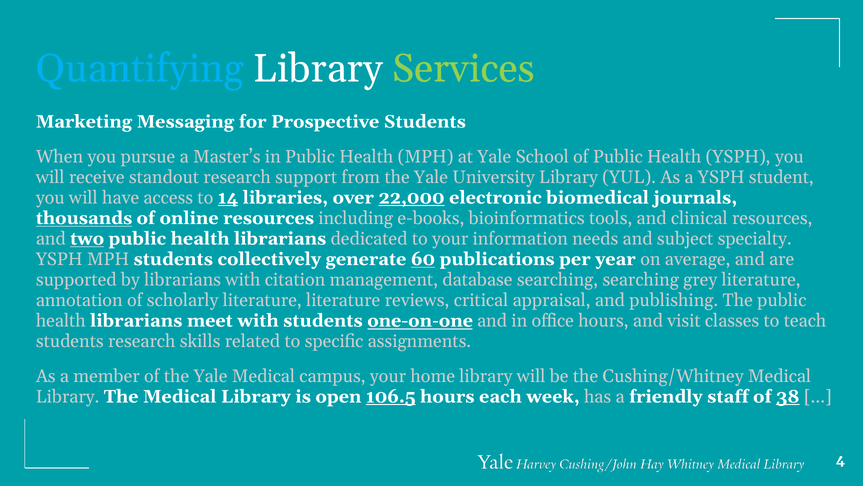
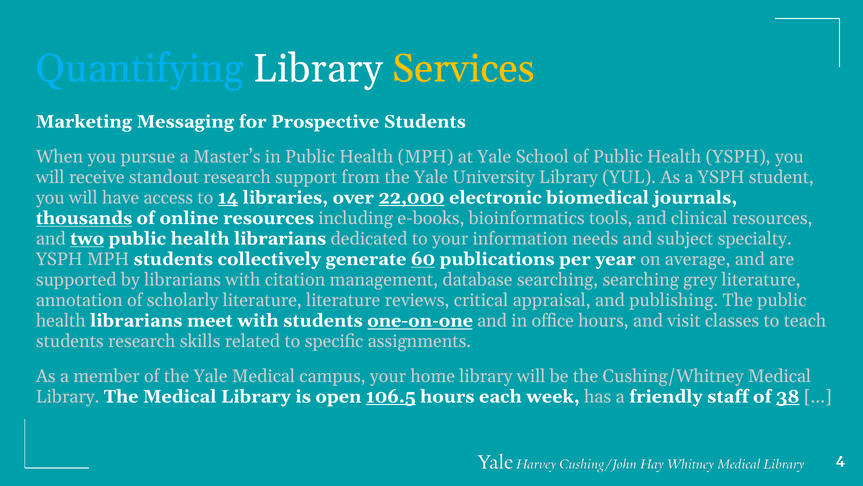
Services colour: light green -> yellow (463, 69)
